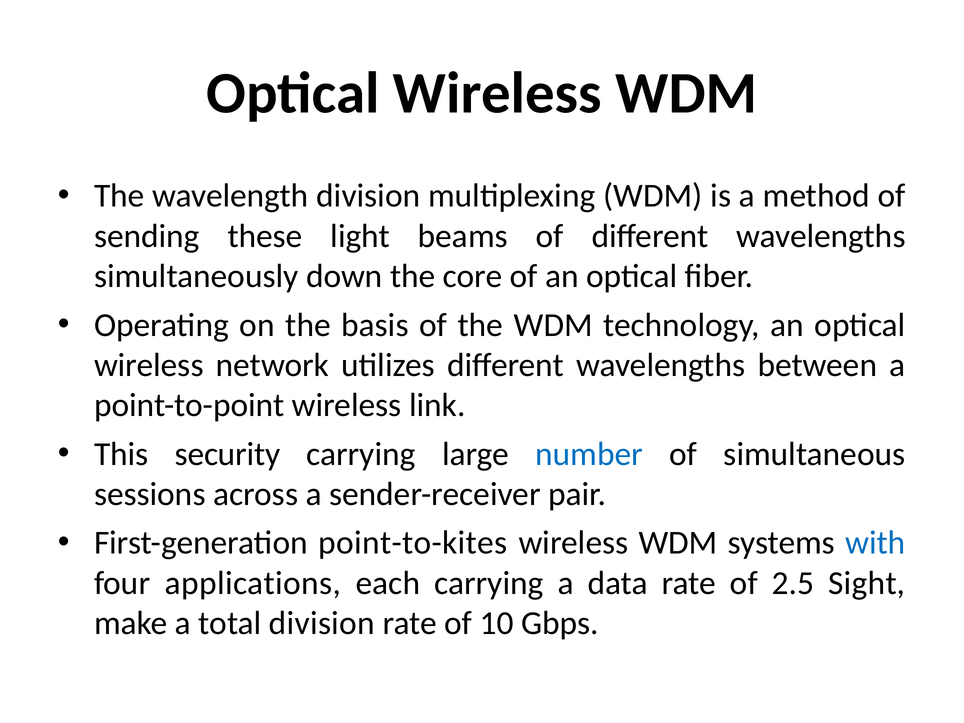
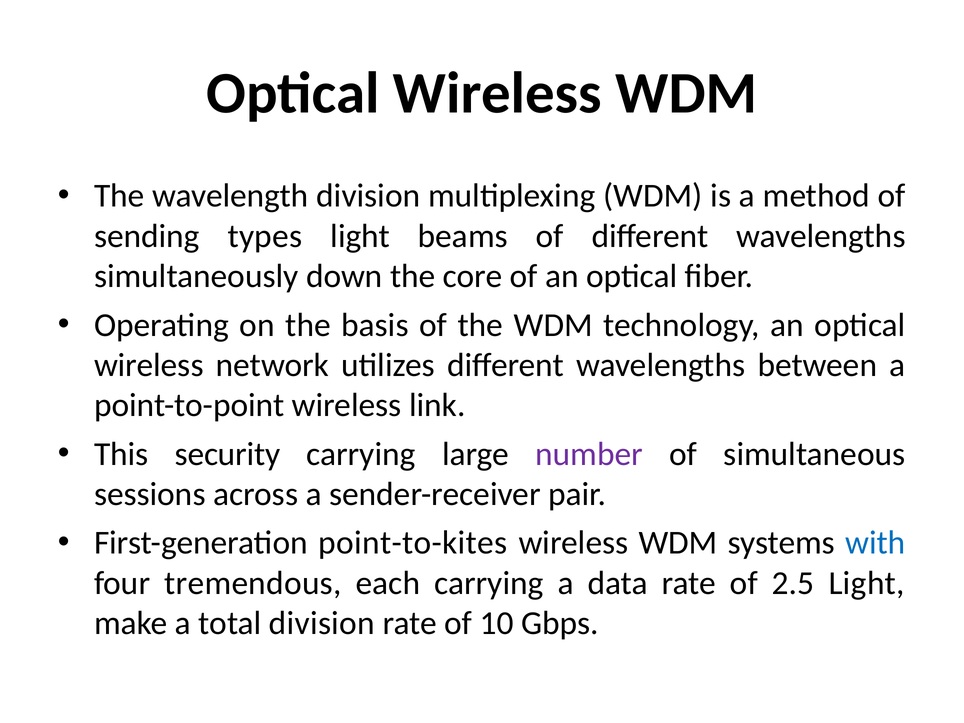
these: these -> types (265, 236)
number colour: blue -> purple (589, 454)
applications: applications -> tremendous (253, 583)
2.5 Sight: Sight -> Light (867, 583)
